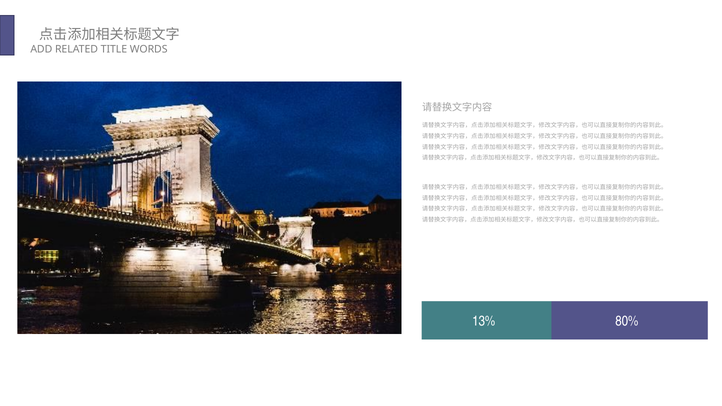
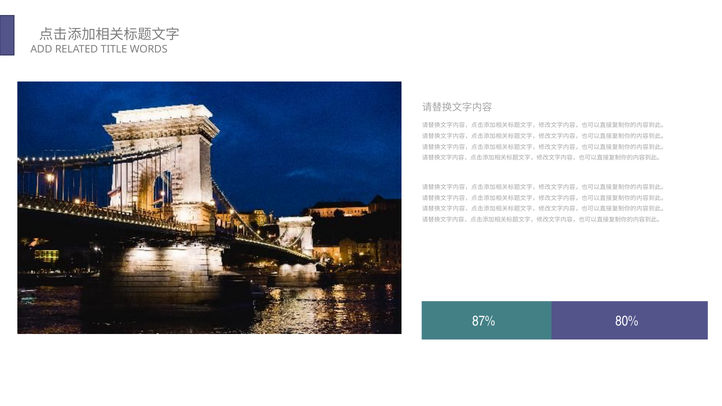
13%: 13% -> 87% (484, 321)
